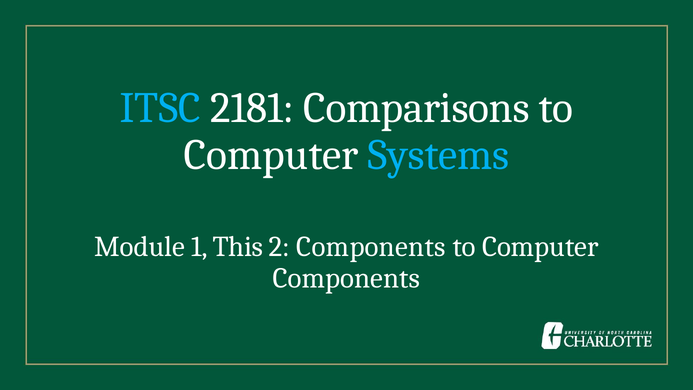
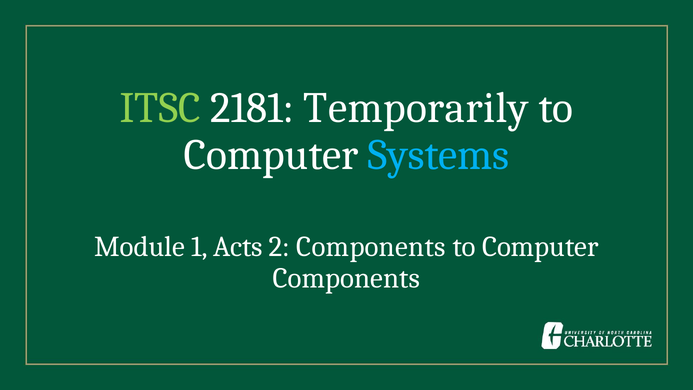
ITSC colour: light blue -> light green (160, 108)
Comparisons: Comparisons -> Temporarily (416, 108)
This: This -> Acts (238, 247)
